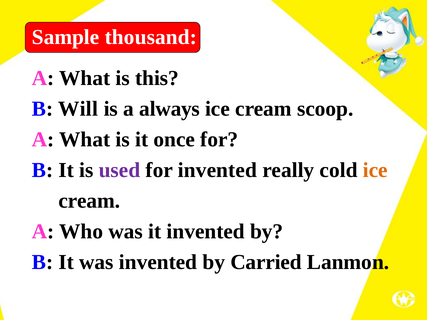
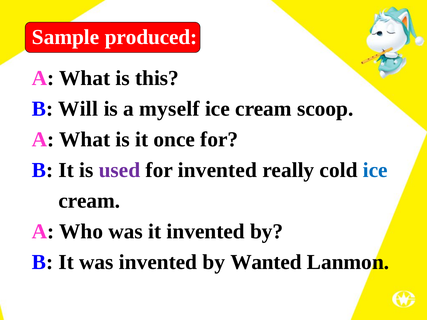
thousand: thousand -> produced (151, 37)
always: always -> myself (169, 109)
ice colour: orange -> blue (375, 170)
Carried: Carried -> Wanted (266, 262)
